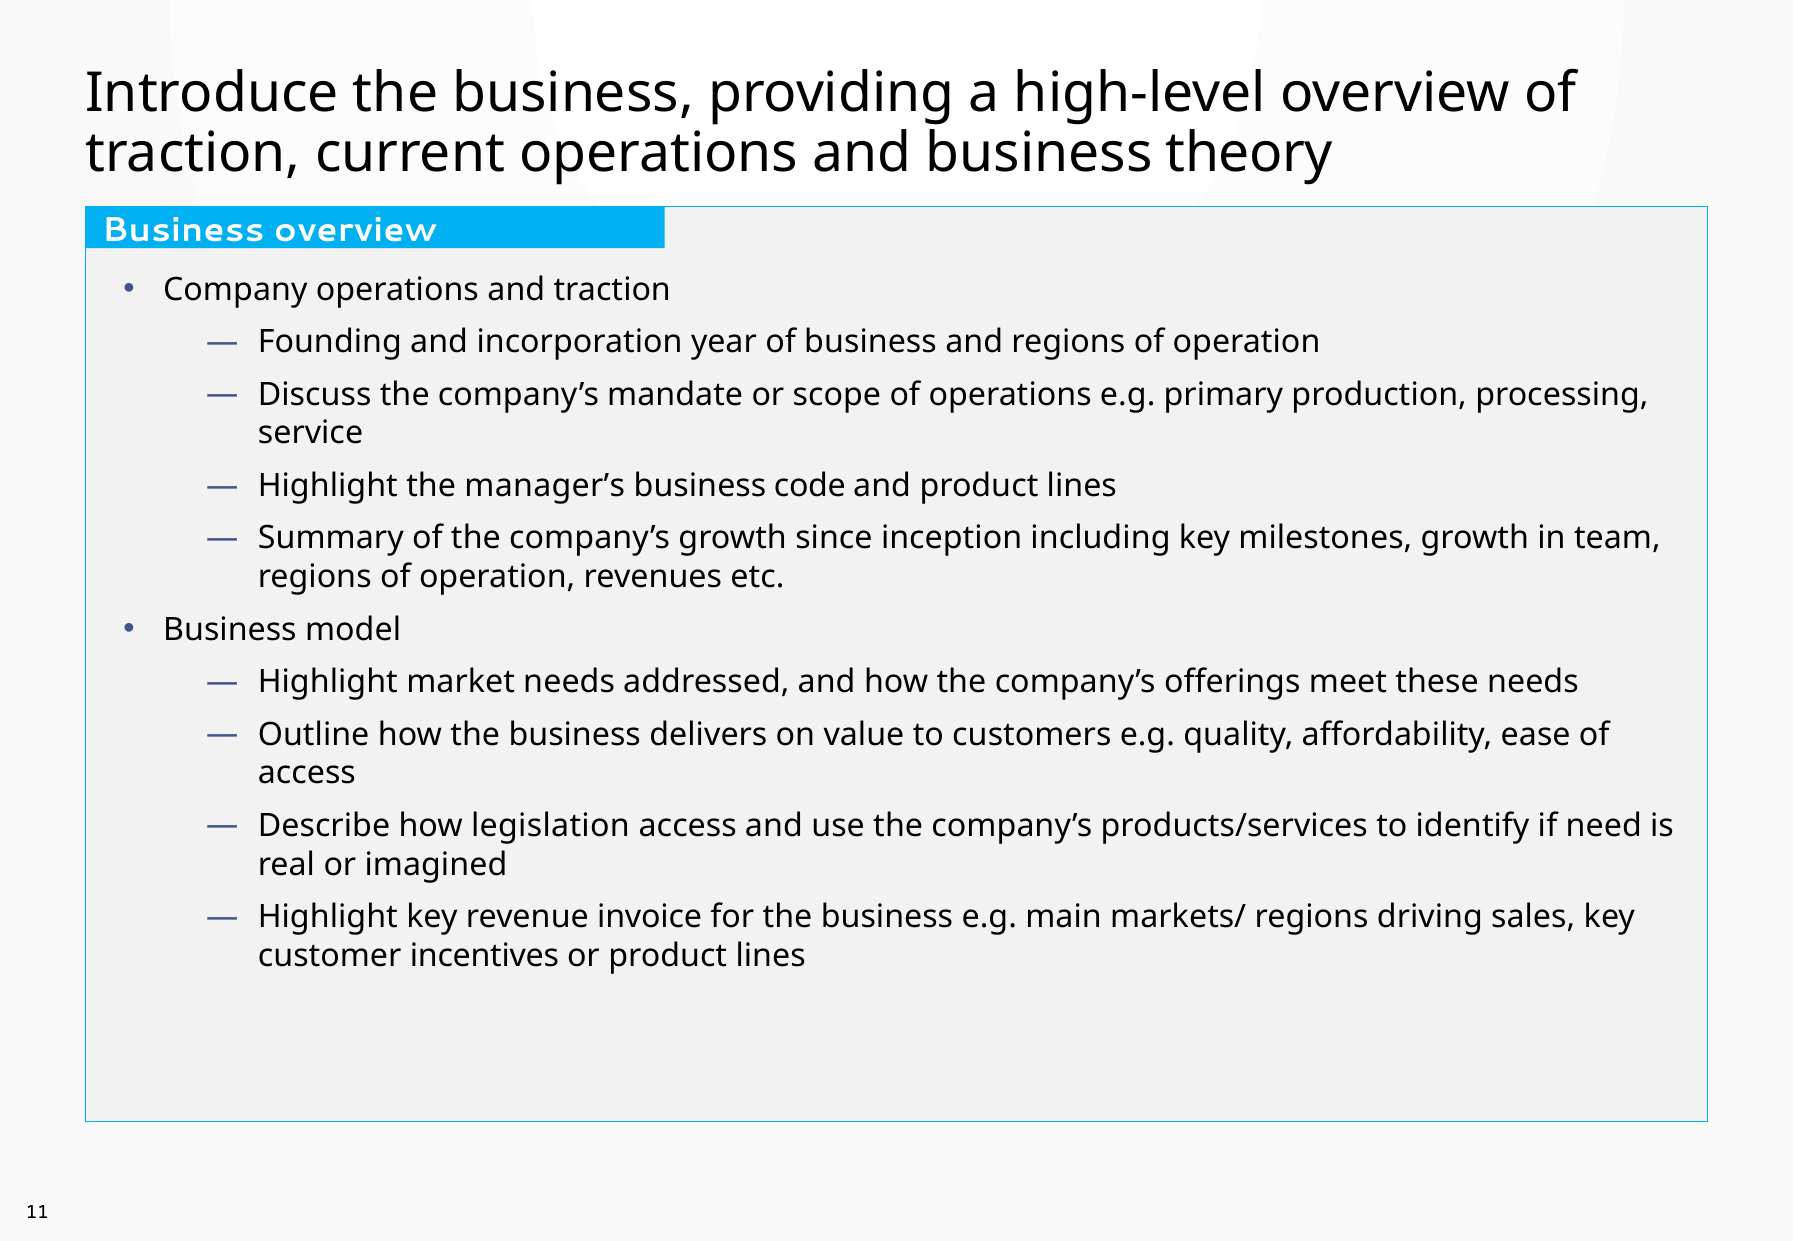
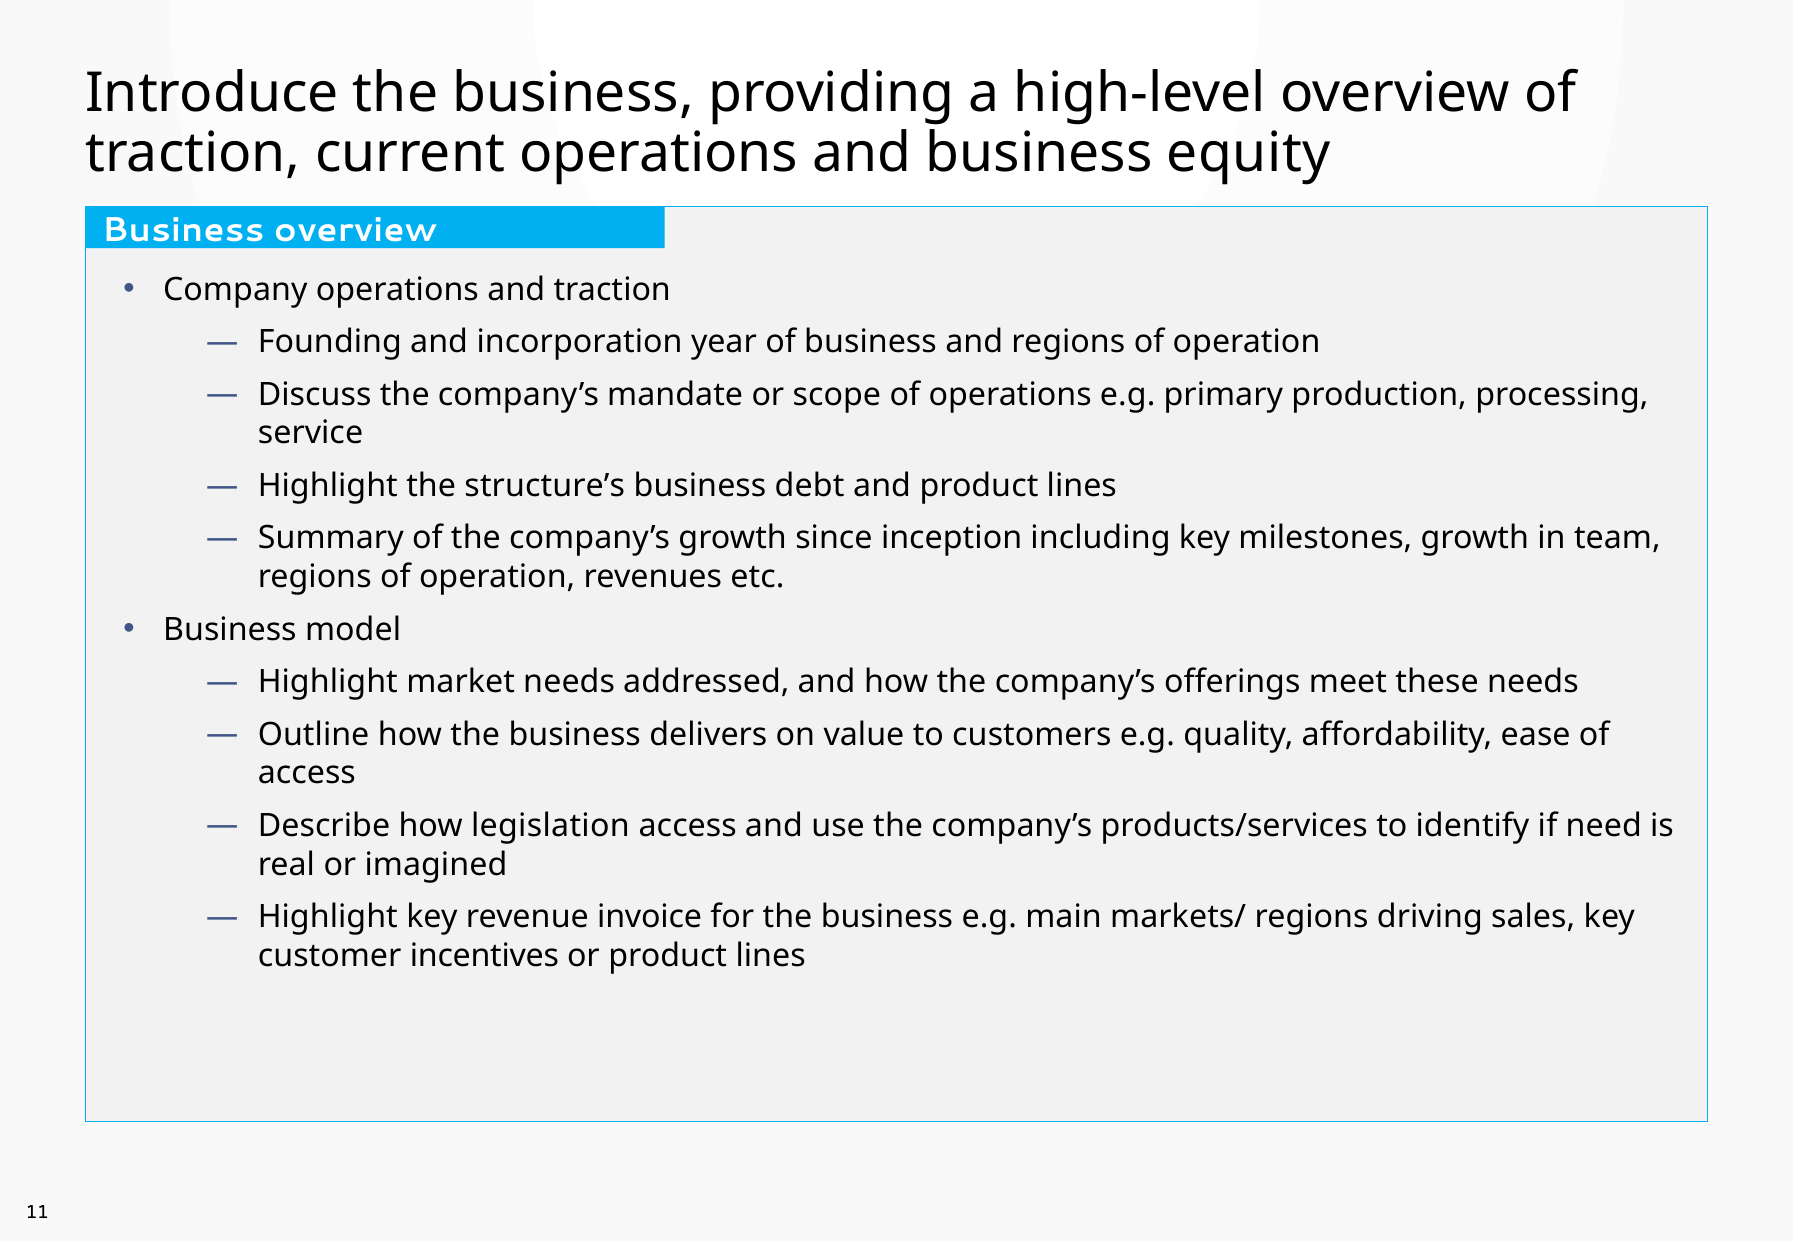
theory: theory -> equity (1249, 153)
manager’s: manager’s -> structure’s (545, 486)
code: code -> debt (810, 486)
